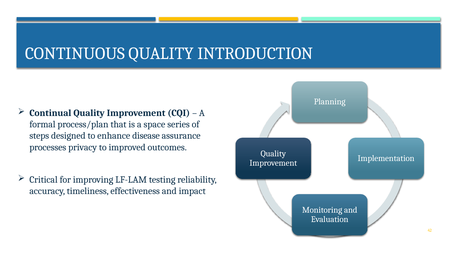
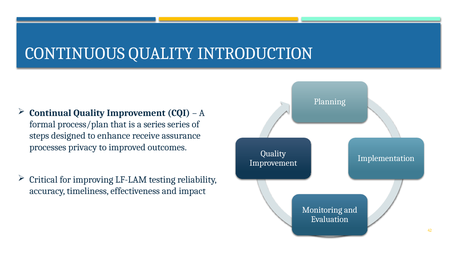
a space: space -> series (155, 124)
disease: disease -> receive (146, 136)
